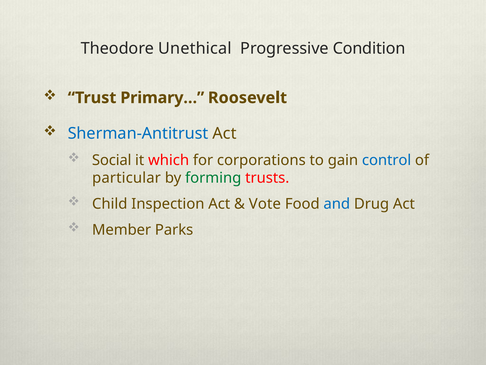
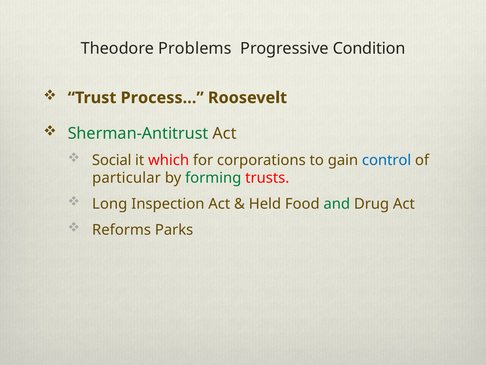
Unethical: Unethical -> Problems (195, 48)
Primary…: Primary… -> Process… (162, 98)
Sherman-Antitrust colour: blue -> green (138, 133)
Child: Child -> Long (110, 204)
Vote: Vote -> Held (265, 204)
and colour: blue -> green (337, 204)
Member: Member -> Reforms (122, 229)
